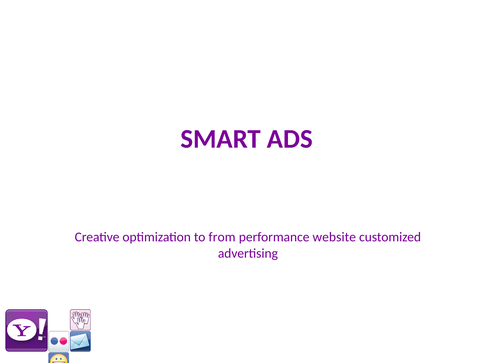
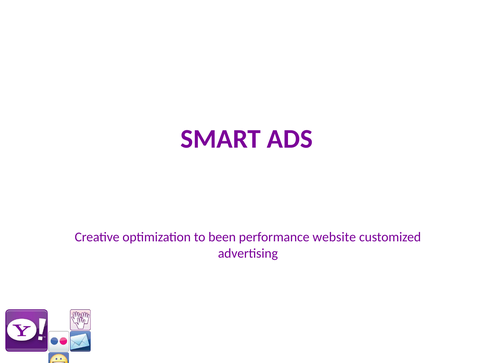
from: from -> been (222, 237)
